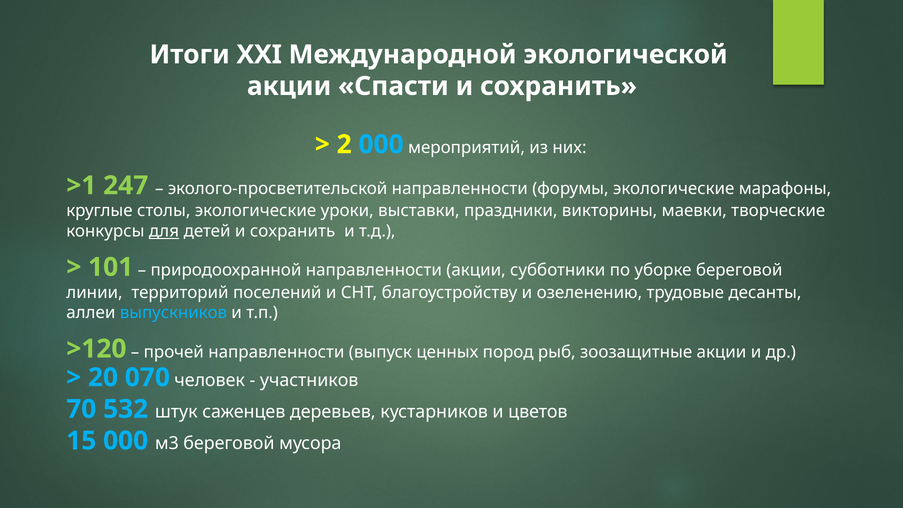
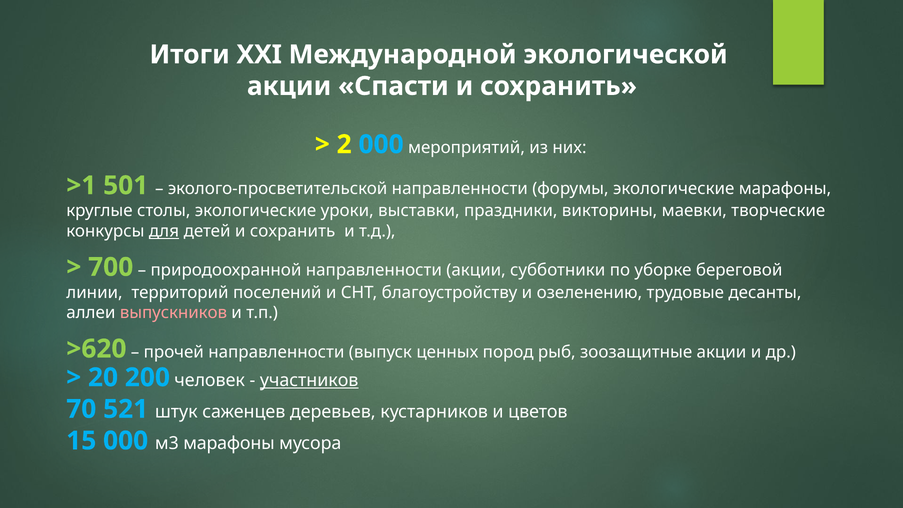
247: 247 -> 501 (126, 185)
101: 101 -> 700 (111, 267)
выпускников colour: light blue -> pink (173, 313)
>120: >120 -> >620 (96, 349)
070: 070 -> 200 (147, 377)
участников underline: none -> present (309, 380)
532: 532 -> 521 (126, 409)
м3 береговой: береговой -> марафоны (229, 444)
